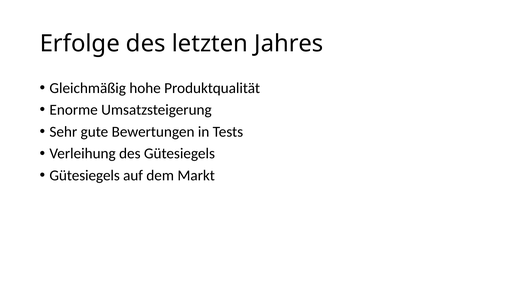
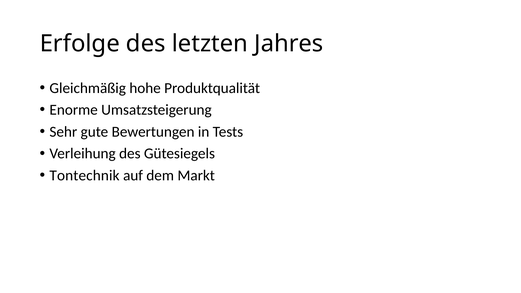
Gütesiegels: Gütesiegels -> Tontechnik (85, 175)
